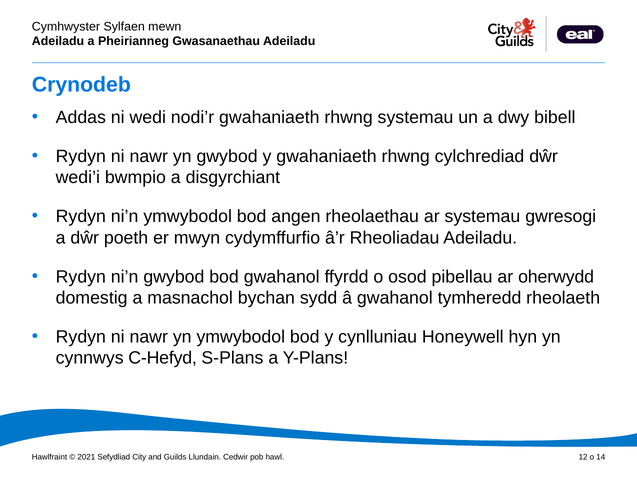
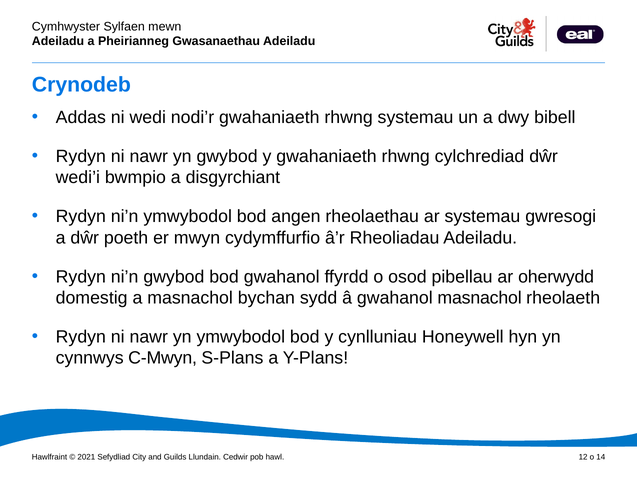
gwahanol tymheredd: tymheredd -> masnachol (480, 298)
C-Hefyd: C-Hefyd -> C-Mwyn (163, 358)
